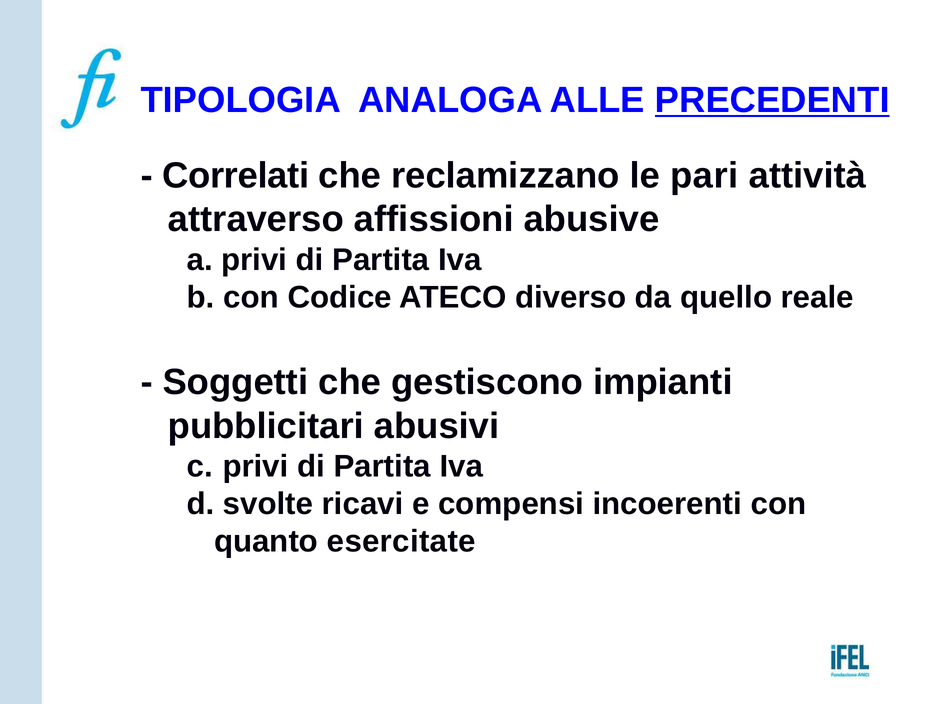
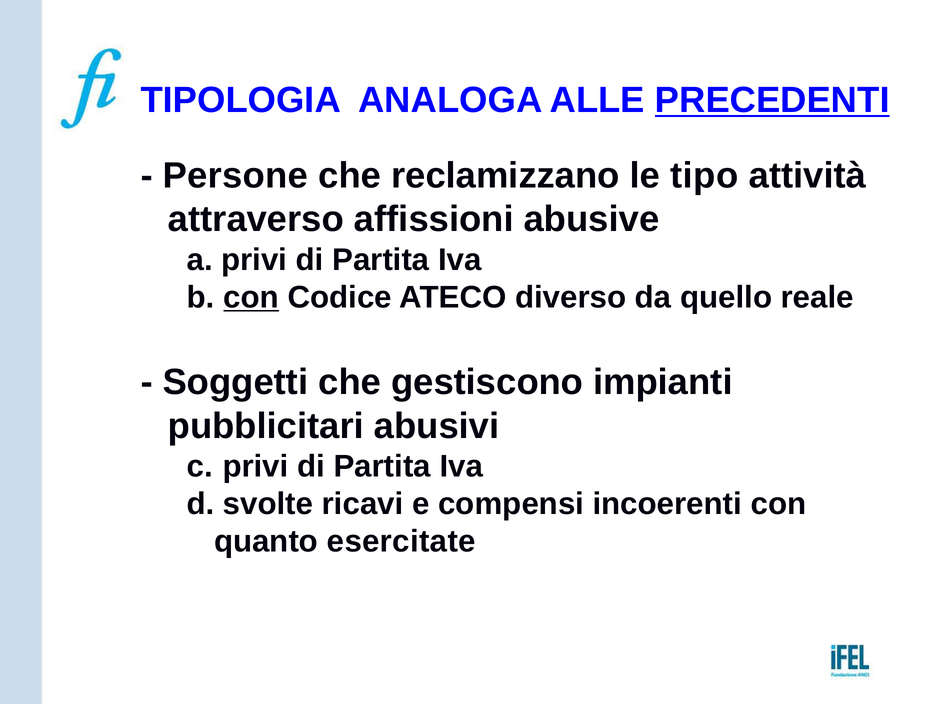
Correlati: Correlati -> Persone (235, 175)
pari: pari -> tipo (704, 175)
con underline: none -> present (251, 297)
